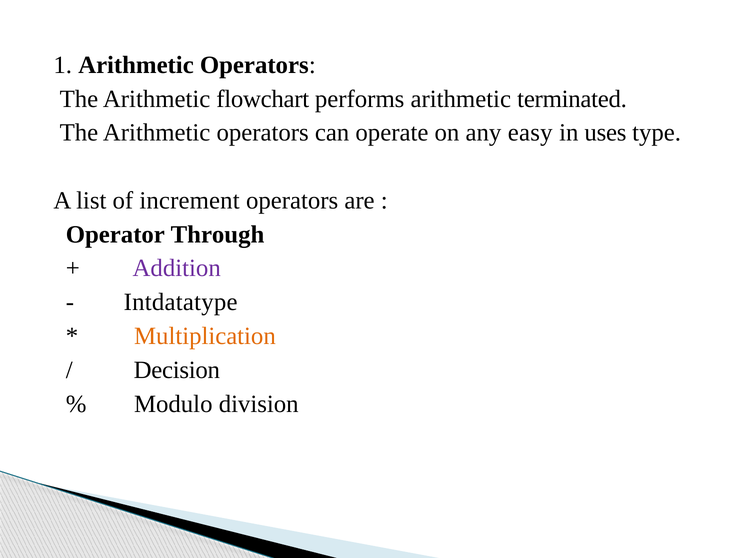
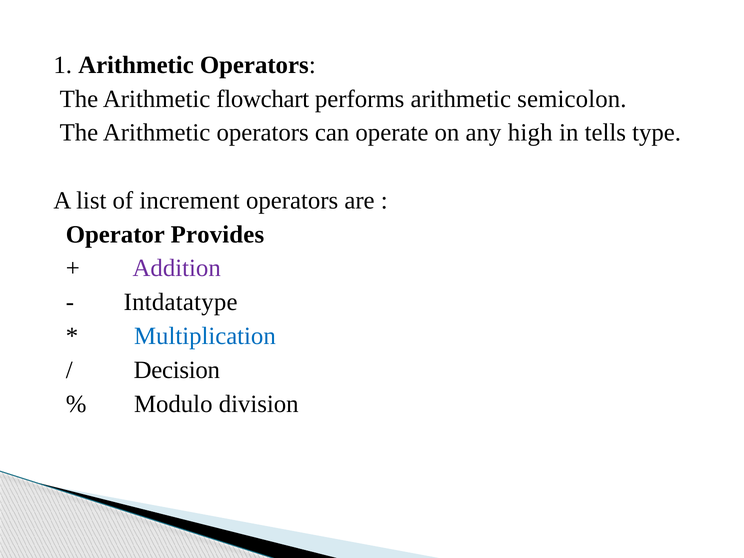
terminated: terminated -> semicolon (572, 99)
easy: easy -> high (530, 133)
uses: uses -> tells (605, 133)
Through: Through -> Provides (217, 234)
Multiplication colour: orange -> blue (205, 336)
